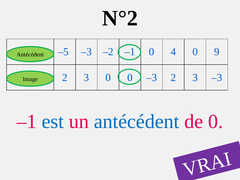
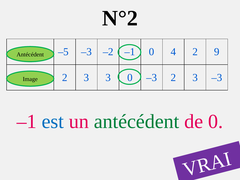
4 0: 0 -> 2 (195, 52)
3 0: 0 -> 3 (108, 77)
antécédent colour: blue -> green (137, 121)
